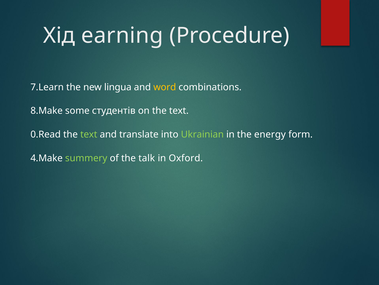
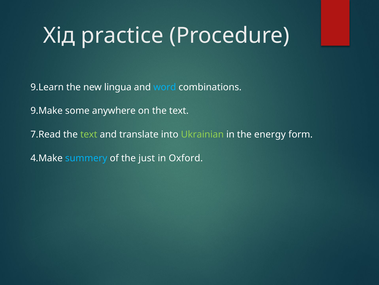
earning: earning -> practice (122, 35)
7.Learn: 7.Learn -> 9.Learn (47, 87)
word colour: yellow -> light blue (165, 87)
8.Make: 8.Make -> 9.Make (47, 111)
студентів: студентів -> anywhere (114, 111)
0.Read: 0.Read -> 7.Read (46, 134)
summery colour: light green -> light blue (86, 158)
talk: talk -> just (147, 158)
